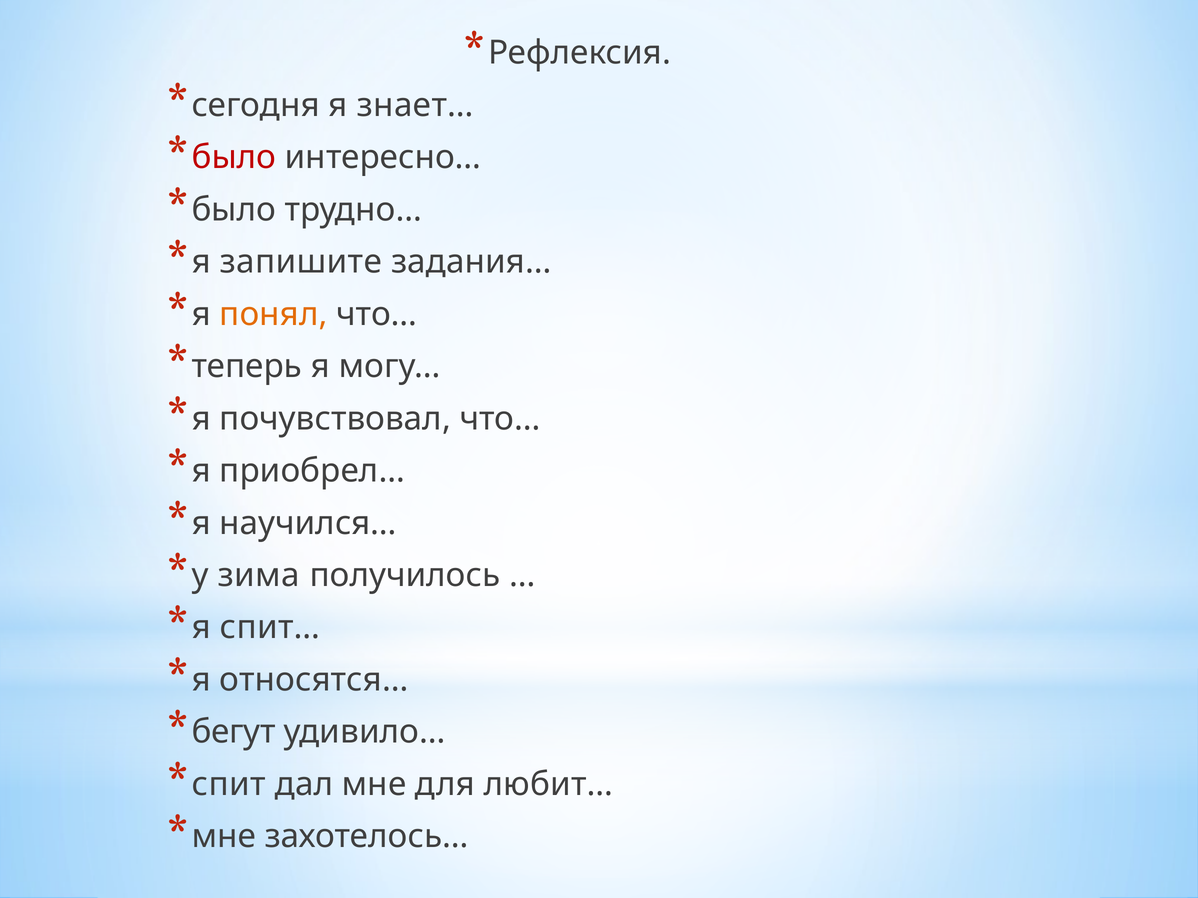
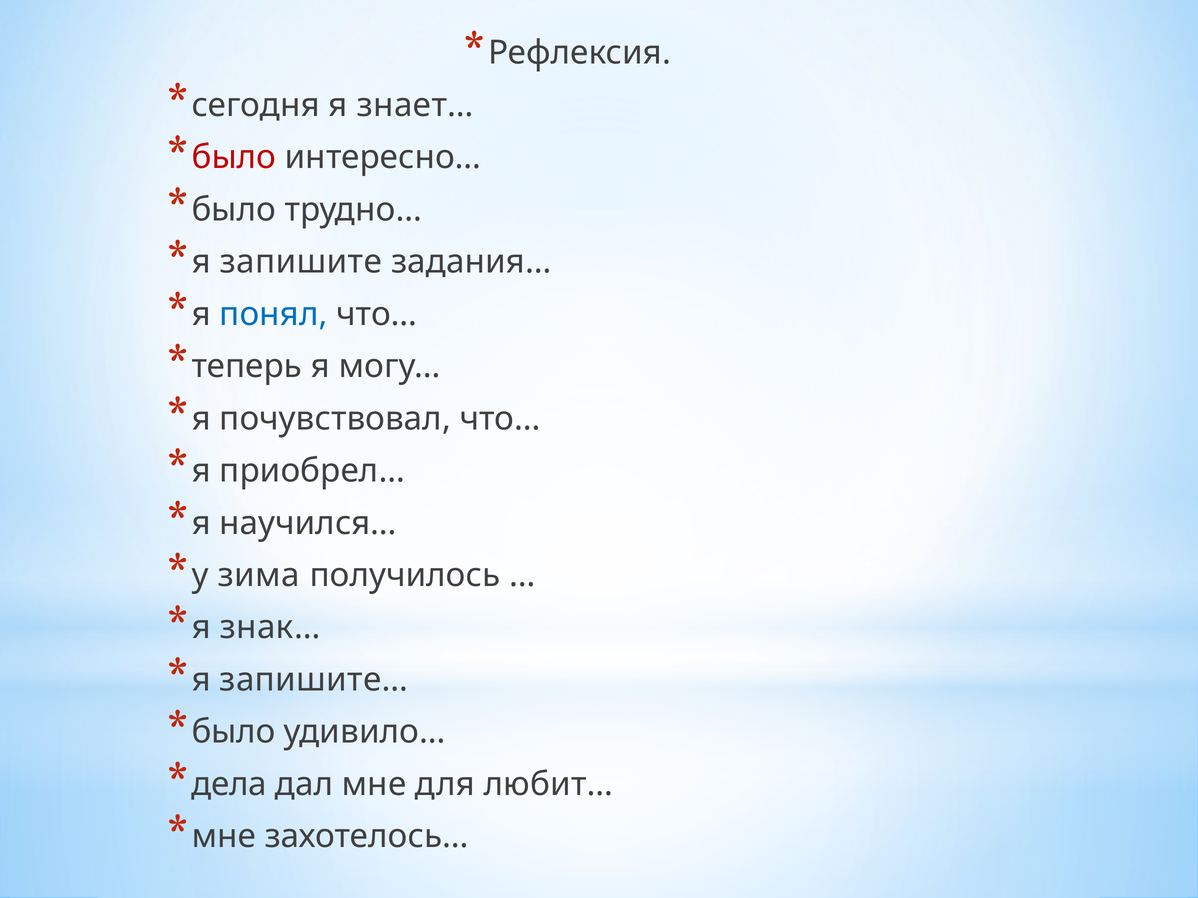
понял colour: orange -> blue (274, 314)
спит…: спит… -> знак… (270, 628)
относятся…: относятся… -> запишите… (314, 680)
бегут: бегут -> было (234, 732)
спит: спит -> дела (229, 785)
